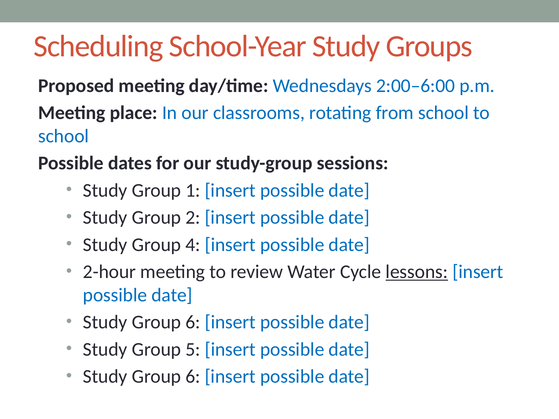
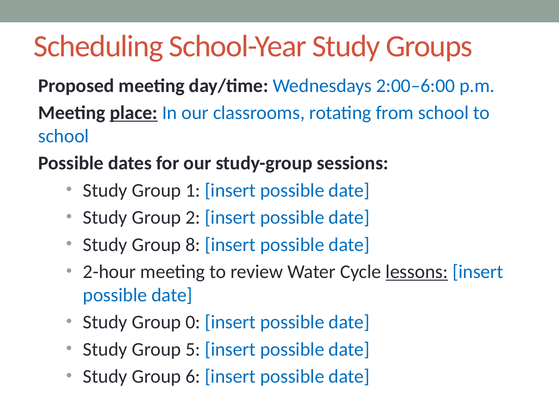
place underline: none -> present (134, 113)
4: 4 -> 8 (193, 245)
6: 6 -> 0 (193, 322)
